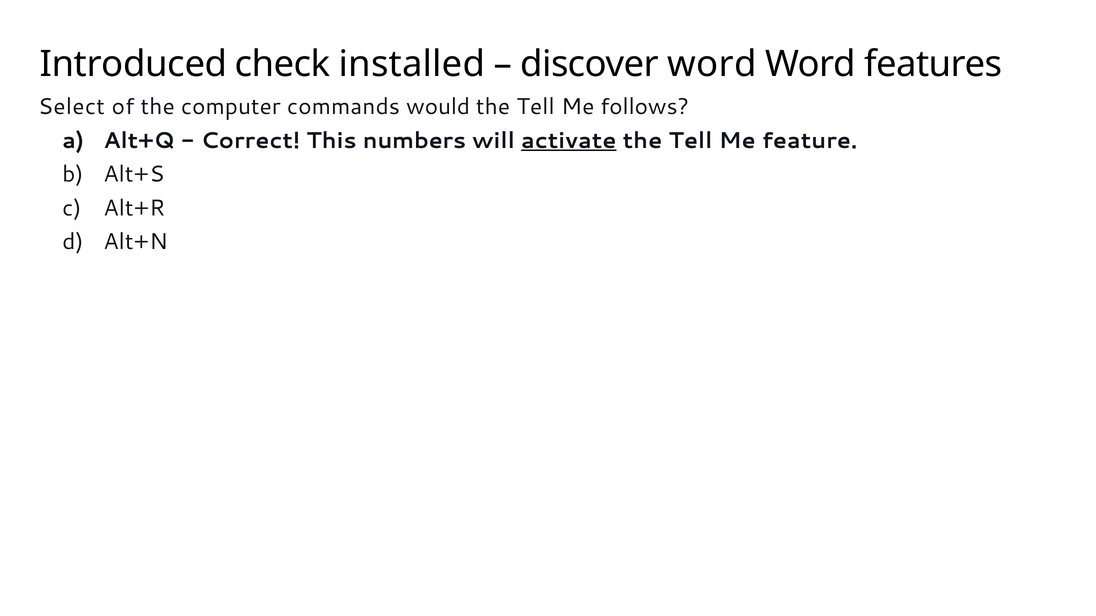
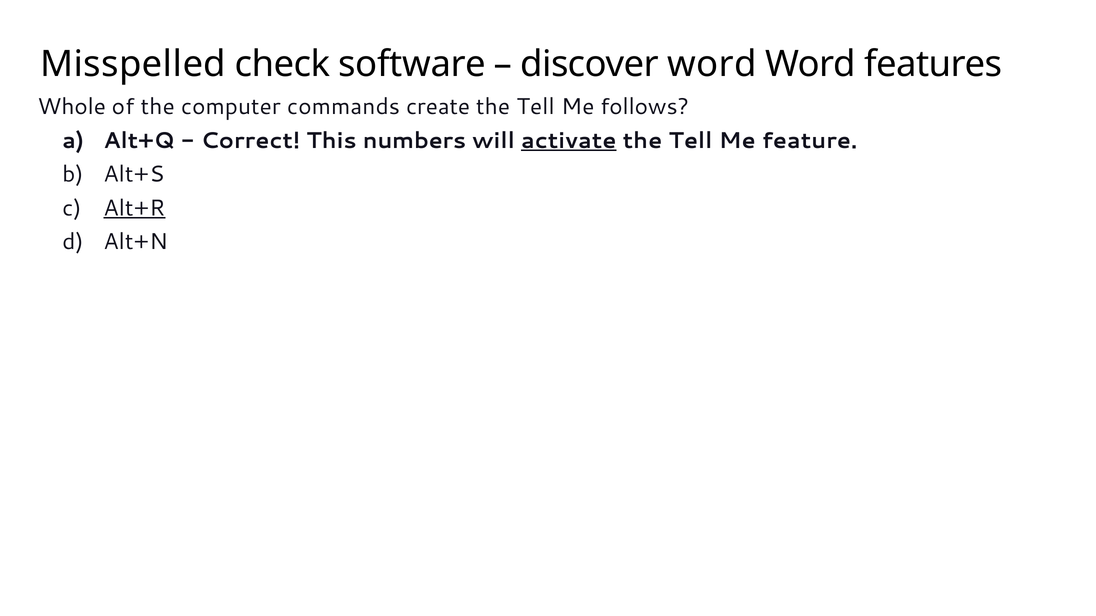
Introduced: Introduced -> Misspelled (133, 64)
installed: installed -> software (412, 64)
Select: Select -> Whole (72, 107)
would: would -> create (438, 107)
Alt+R underline: none -> present (134, 208)
